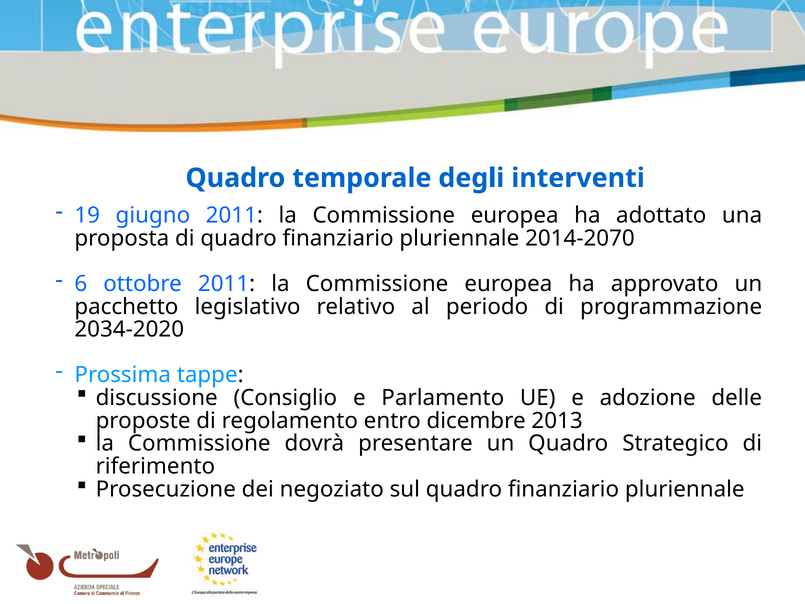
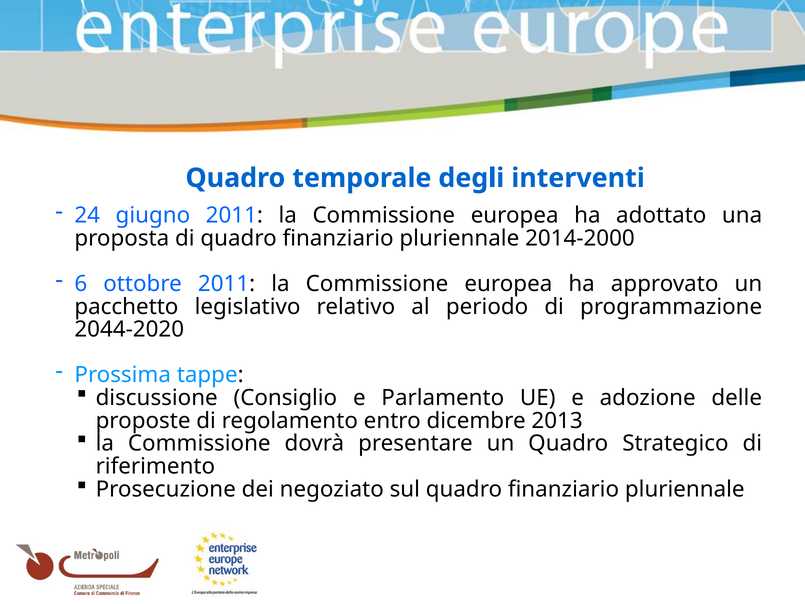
19: 19 -> 24 (87, 215)
2014-2070: 2014-2070 -> 2014-2000 (580, 238)
2034-2020: 2034-2020 -> 2044-2020 (129, 329)
